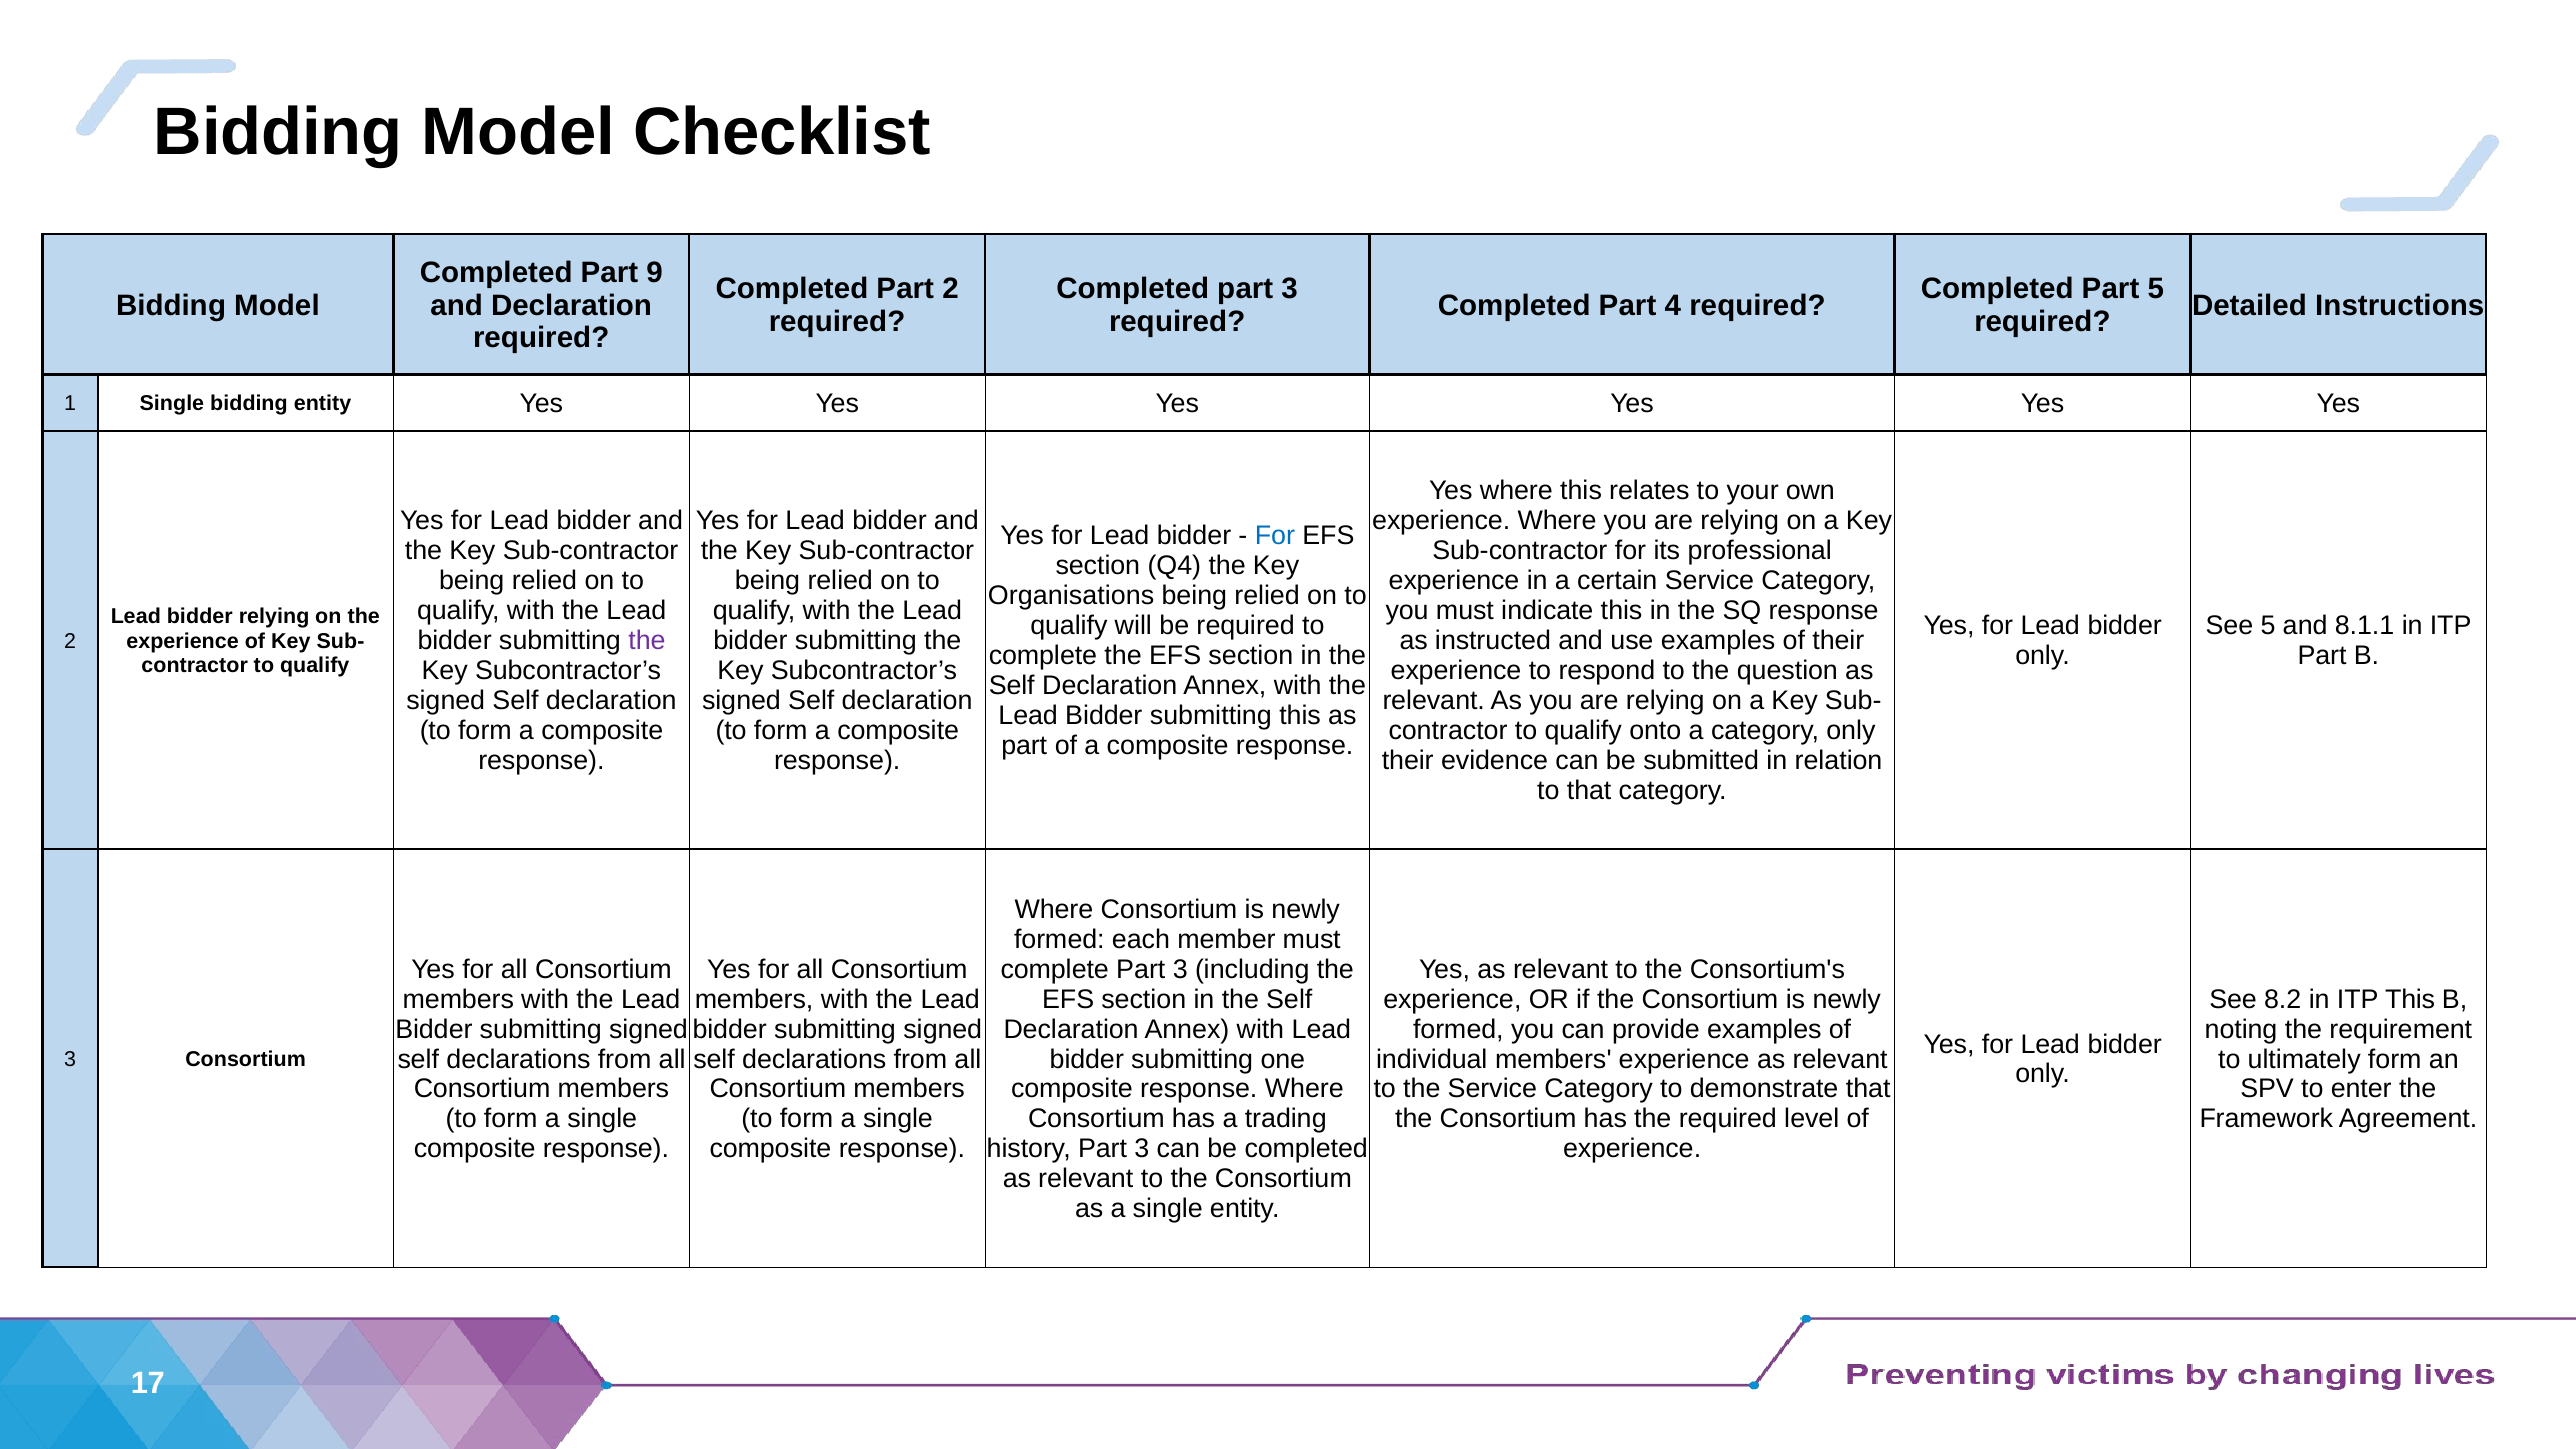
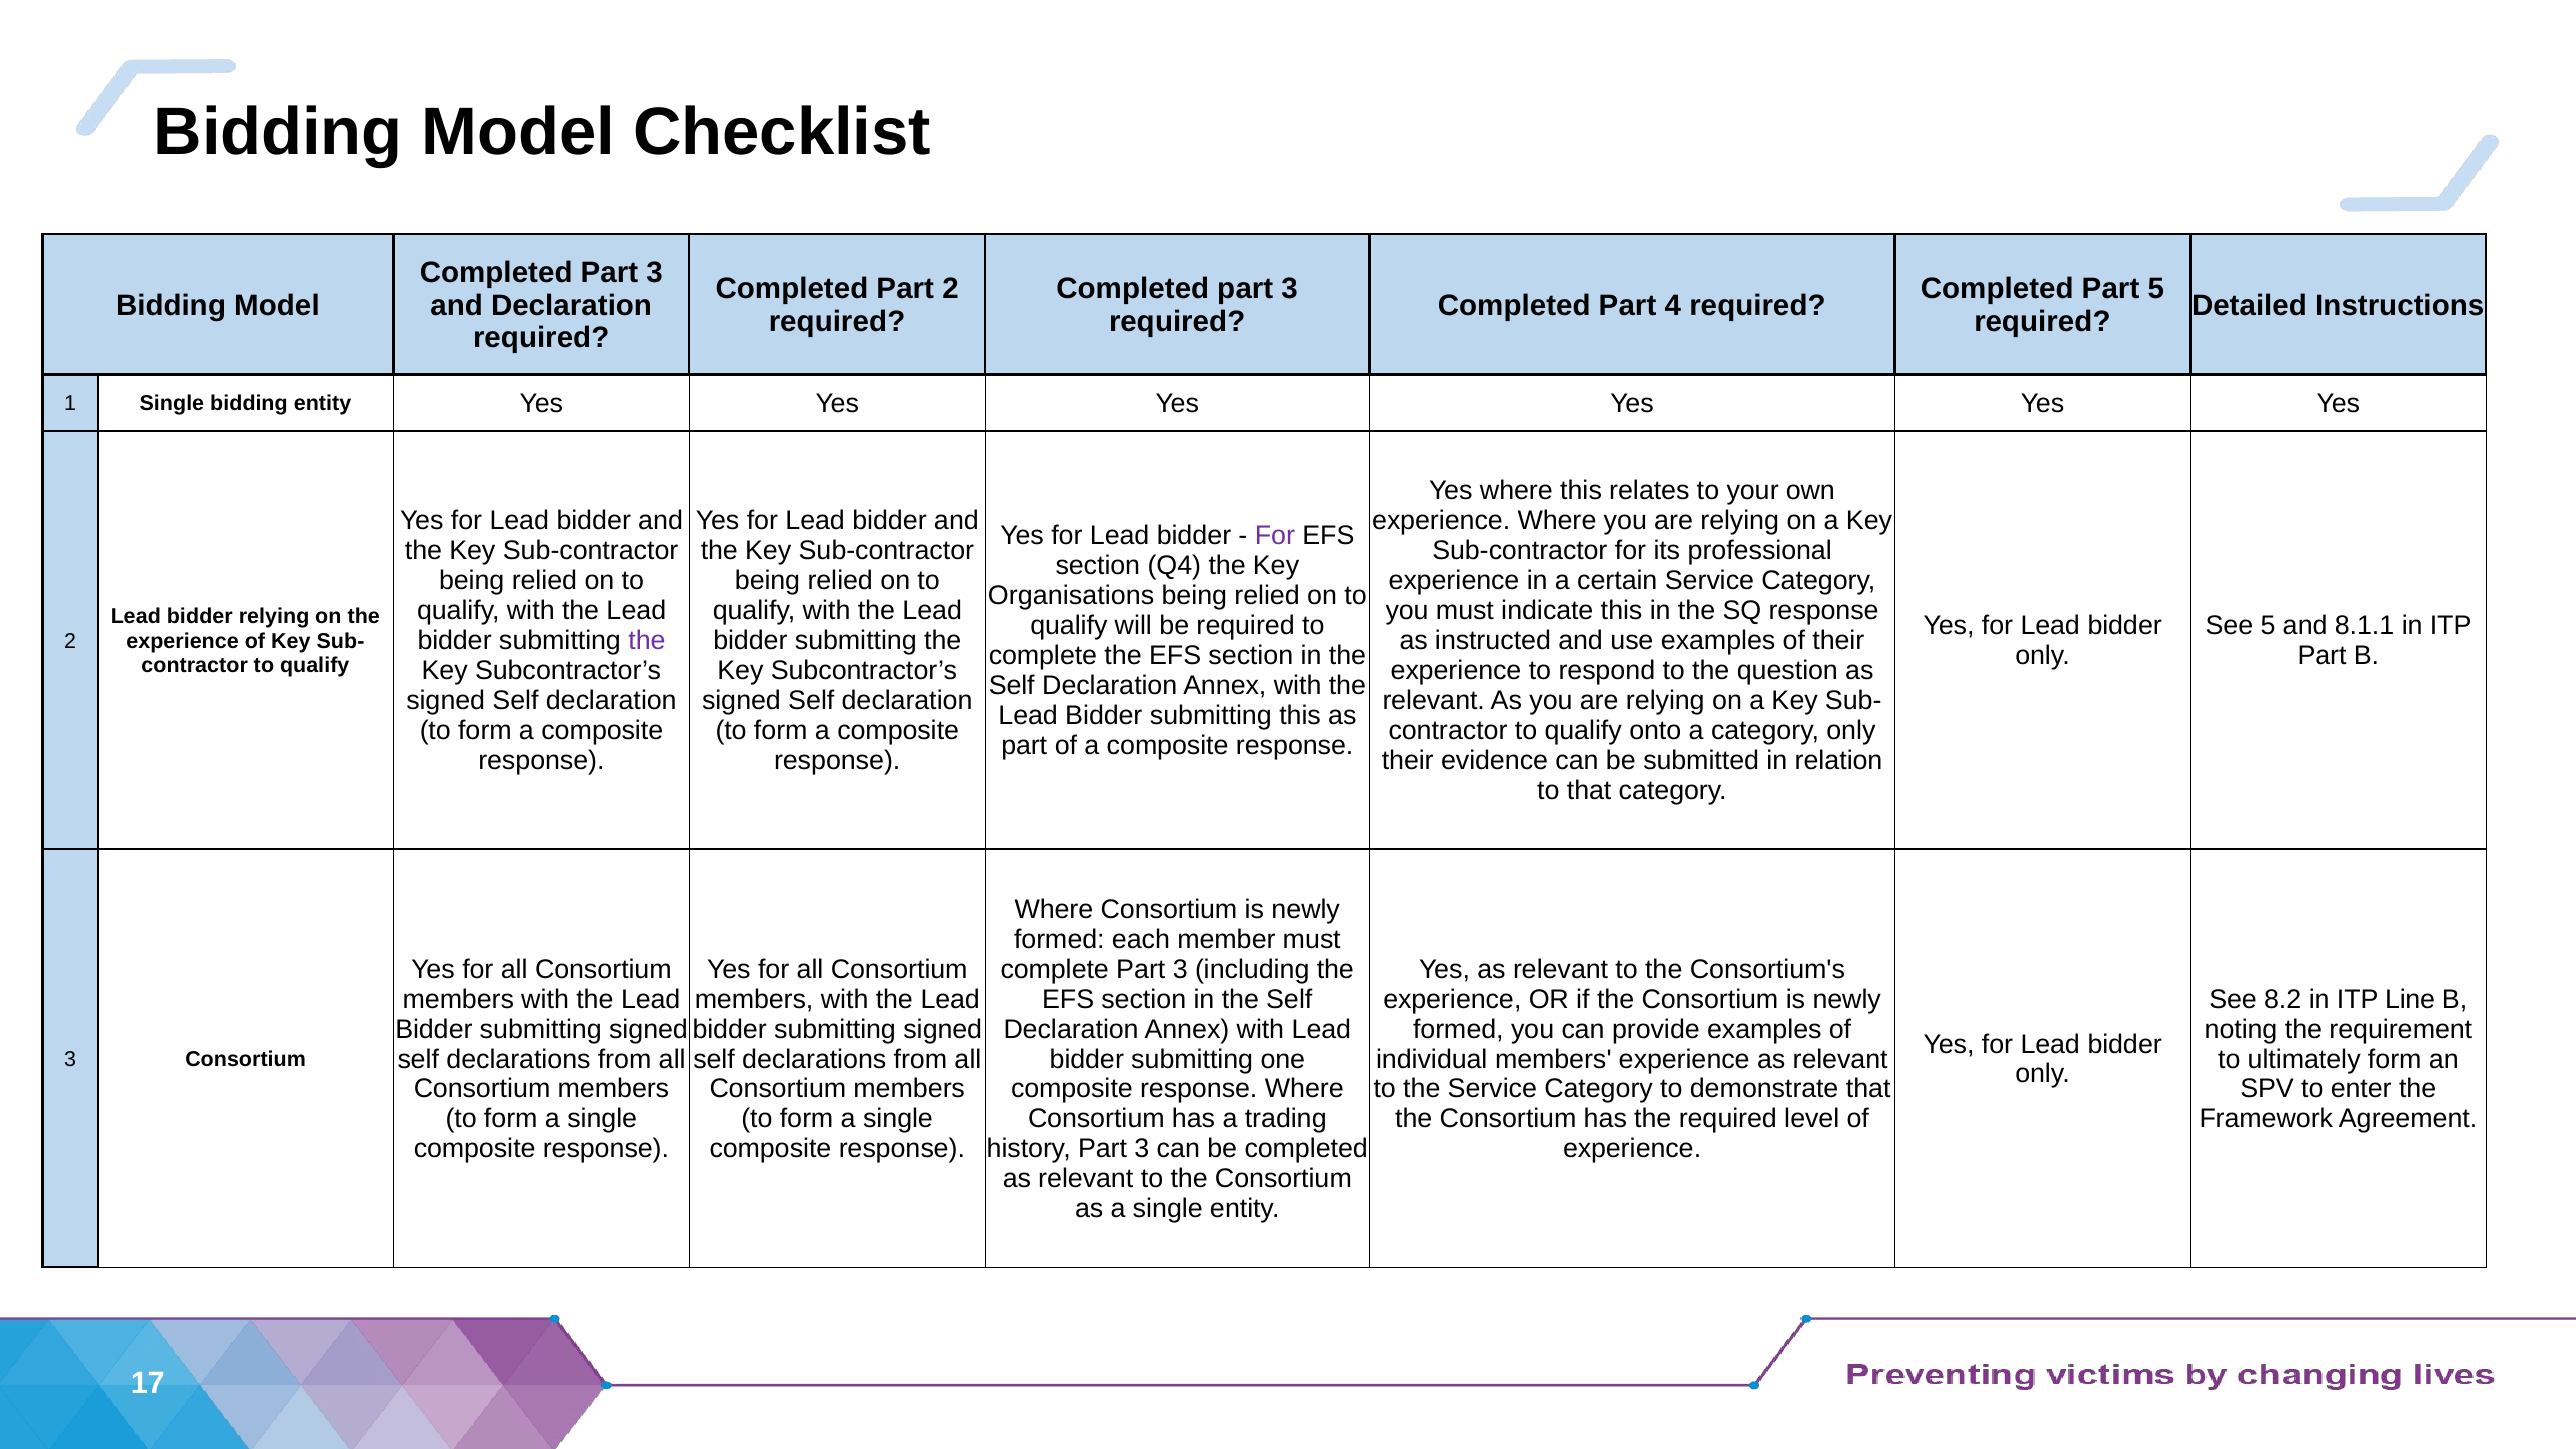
9: 9 -> 3 (655, 272)
For colour: blue -> purple (1275, 536)
ITP This: This -> Line (2410, 999)
